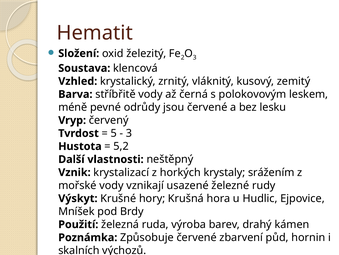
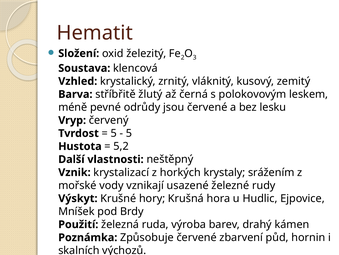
stříbřitě vody: vody -> žlutý (150, 94)
3: 3 -> 5 (129, 133)
